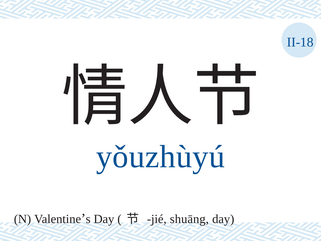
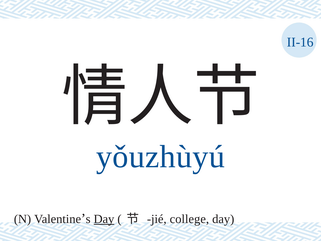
II-18: II-18 -> II-16 (300, 42)
Day underline: none -> present (104, 219)
shuāng: shuāng -> college (189, 219)
